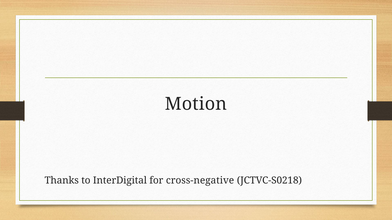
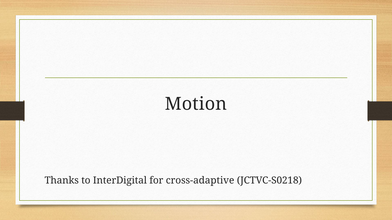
cross-negative: cross-negative -> cross-adaptive (200, 181)
